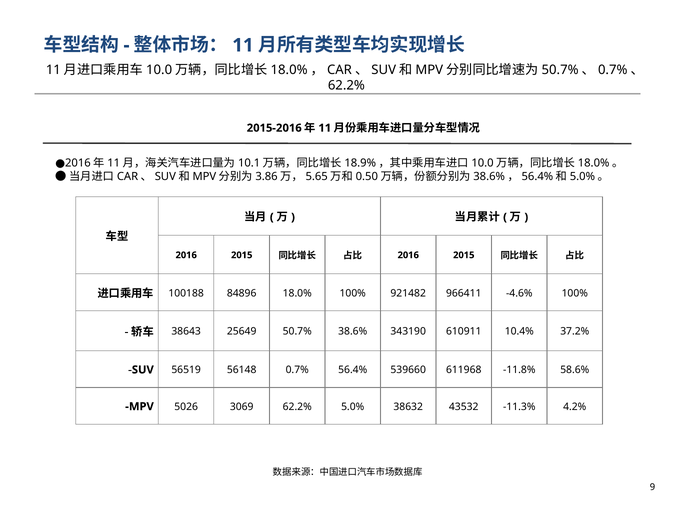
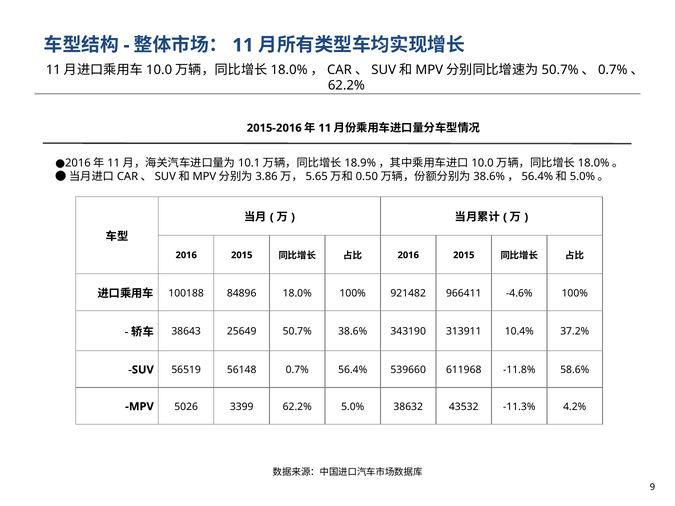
610911: 610911 -> 313911 (464, 332)
3069: 3069 -> 3399 (242, 407)
